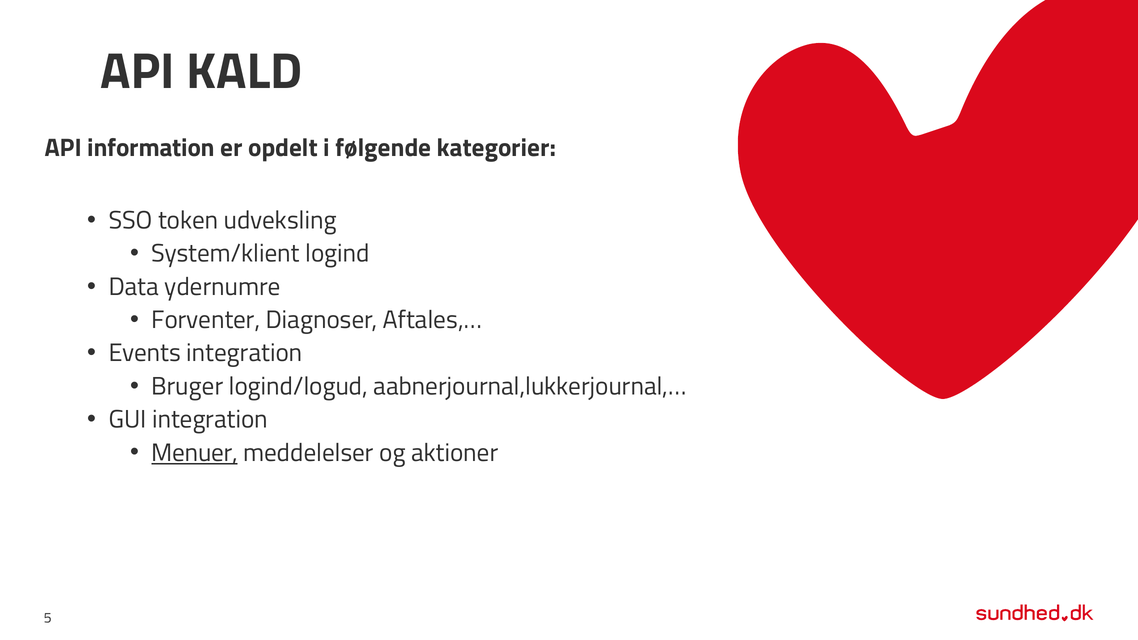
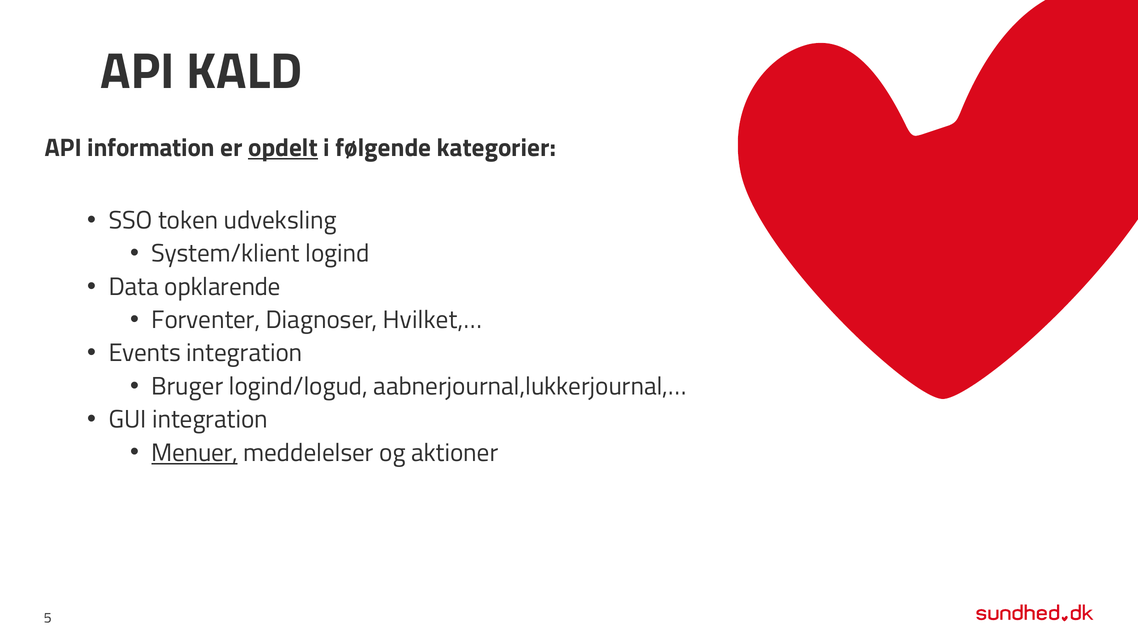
opdelt underline: none -> present (283, 148)
ydernumre: ydernumre -> opklarende (223, 287)
Aftales,…: Aftales,… -> Hvilket,… (432, 320)
